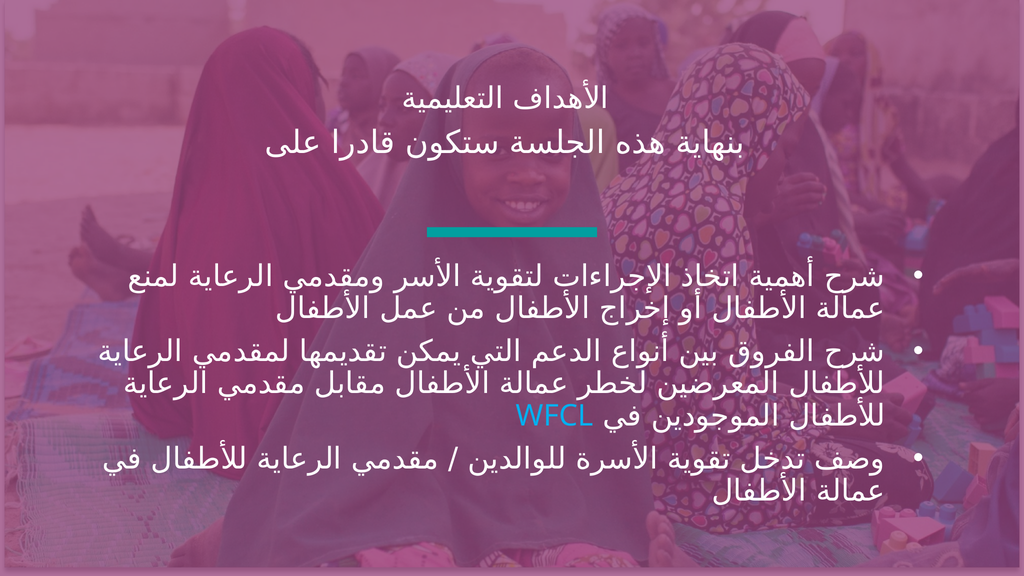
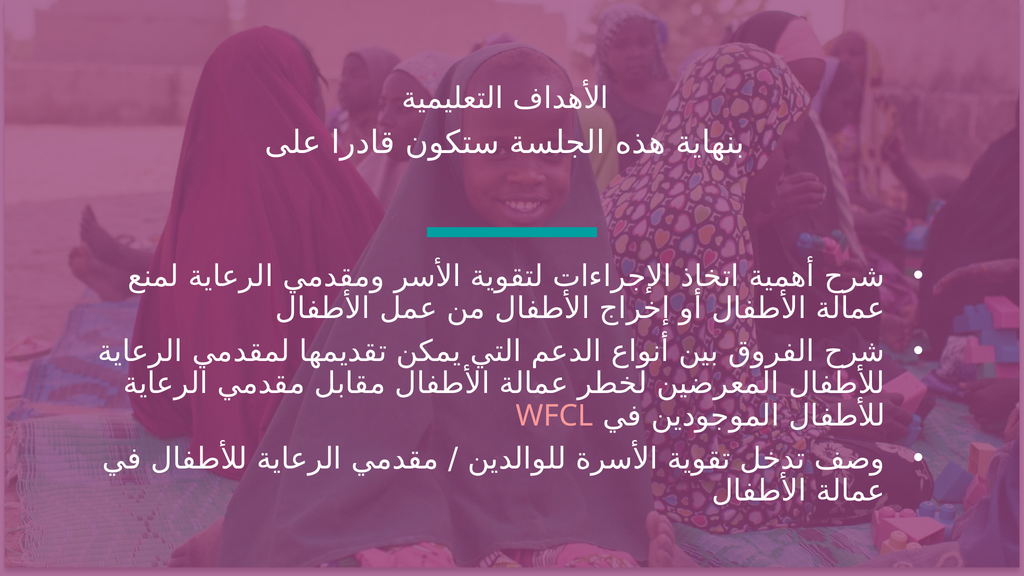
WFCL colour: light blue -> pink (554, 416)
